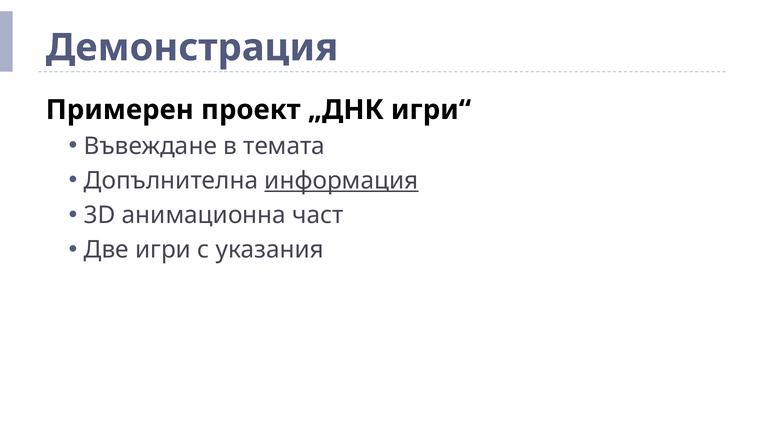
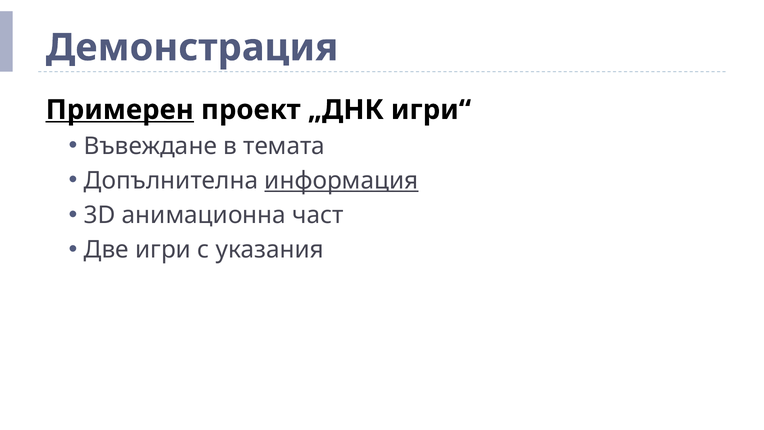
Примерен underline: none -> present (120, 110)
